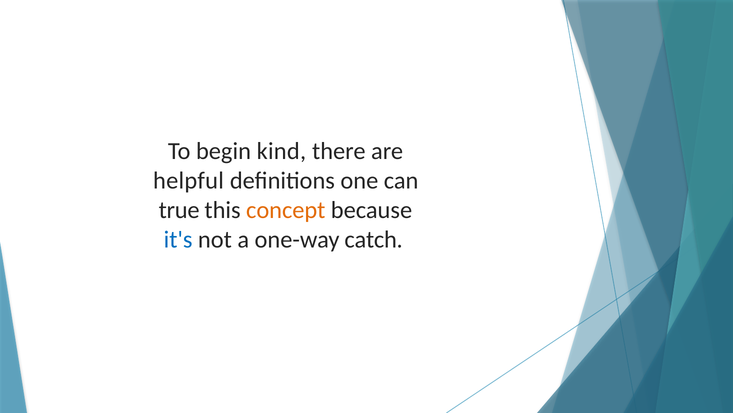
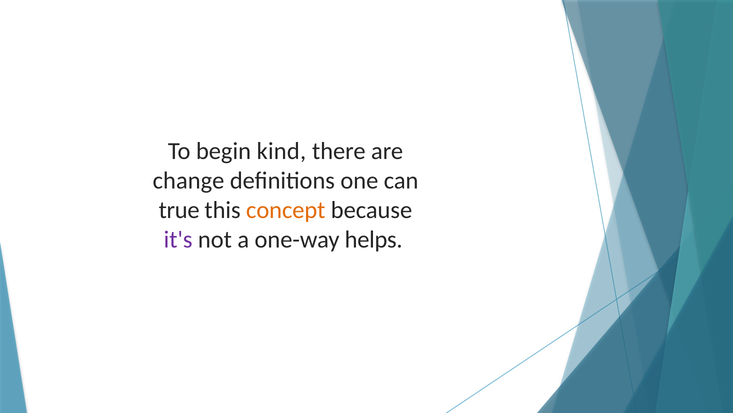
helpful: helpful -> change (189, 180)
it's colour: blue -> purple (178, 239)
catch: catch -> helps (374, 239)
